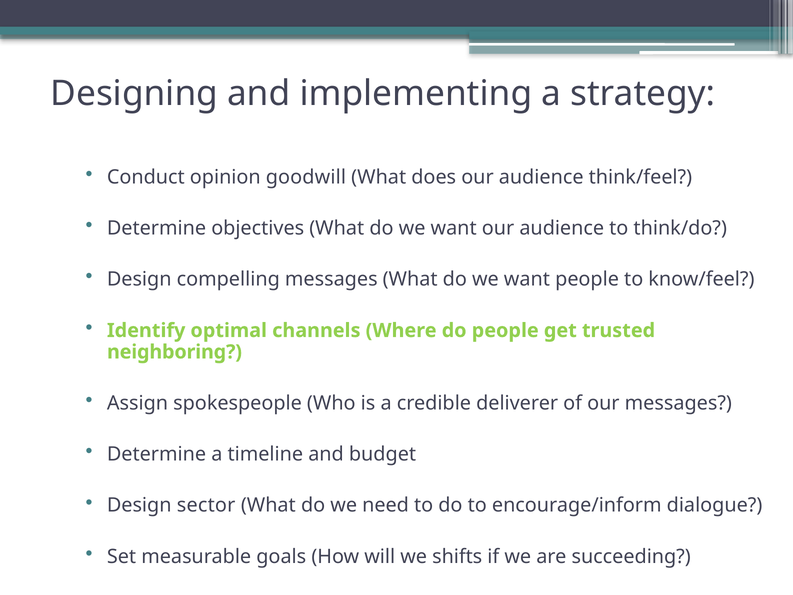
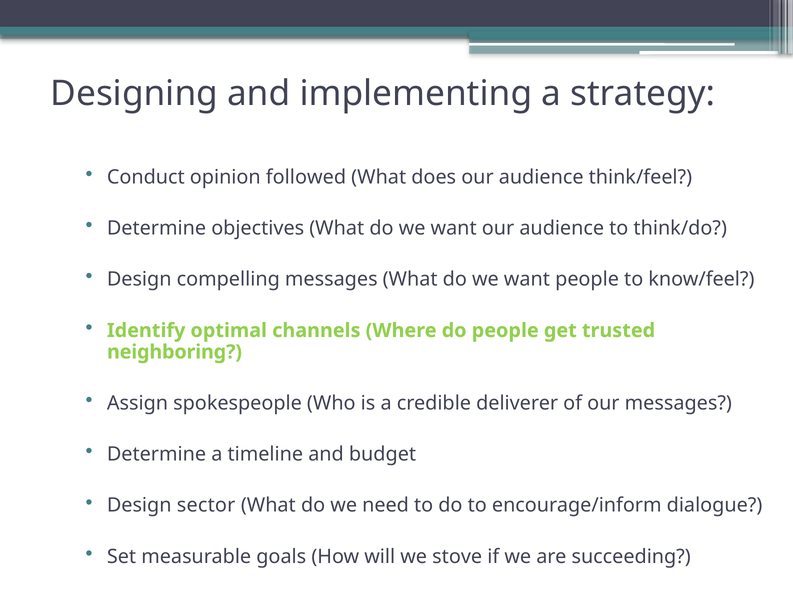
goodwill: goodwill -> followed (306, 177)
shifts: shifts -> stove (457, 556)
